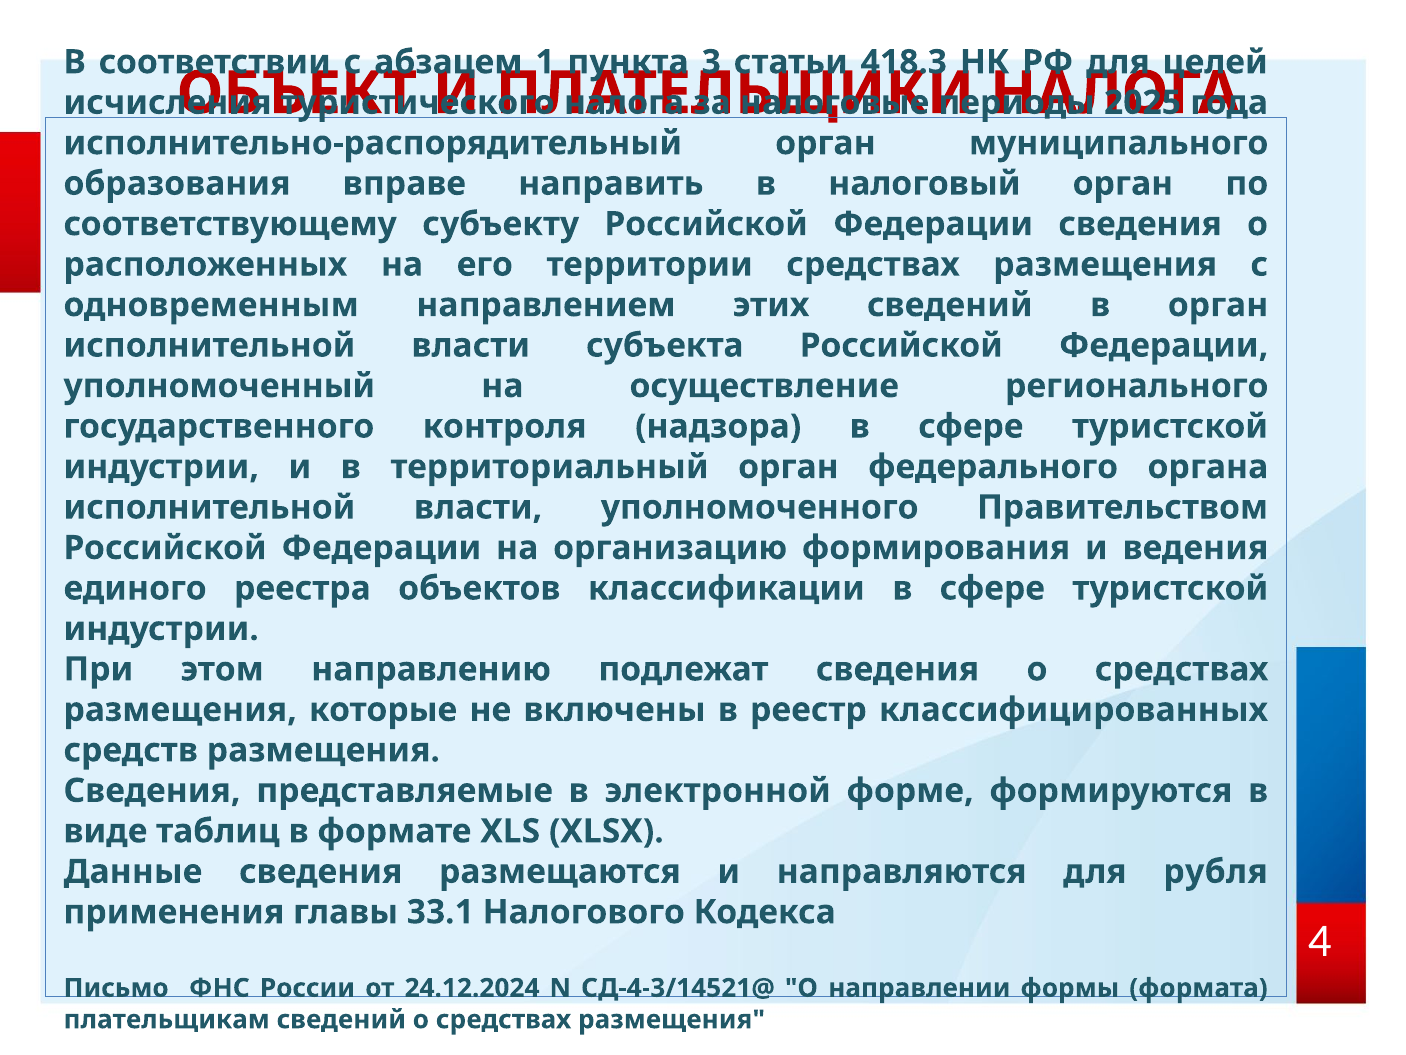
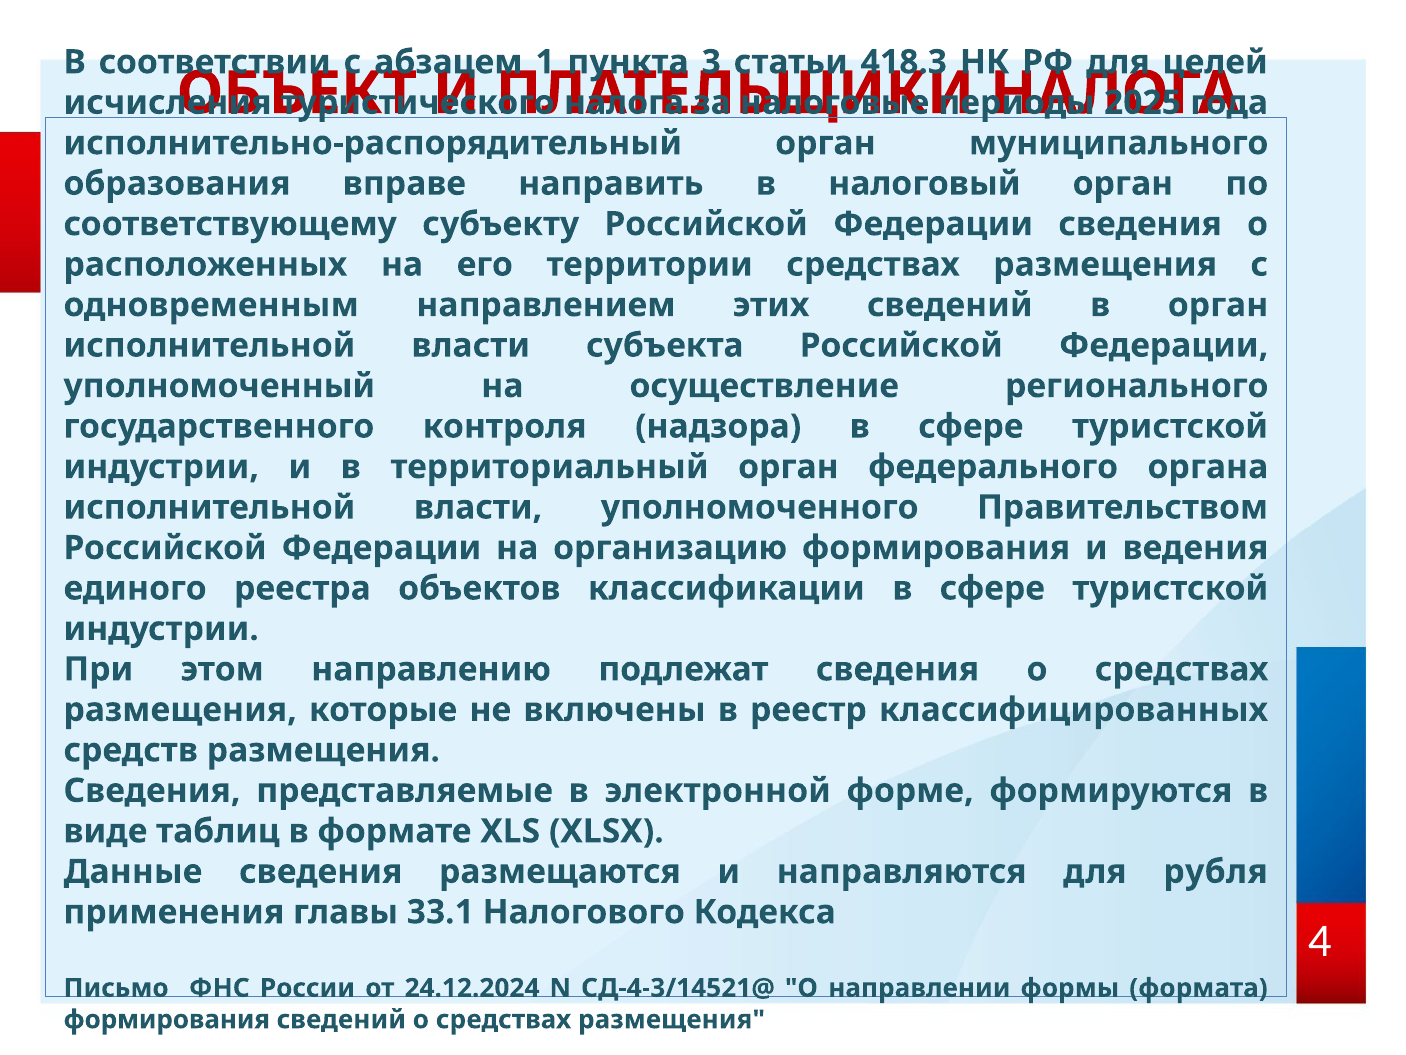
плательщикам: плательщикам -> формирования (167, 1019)
